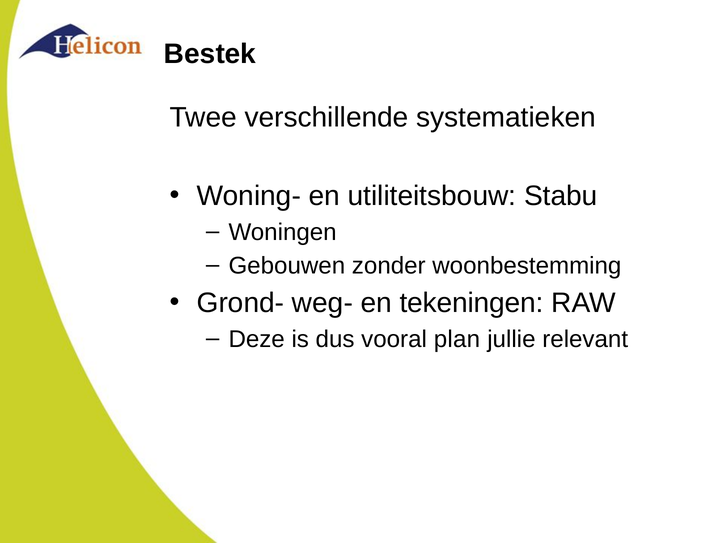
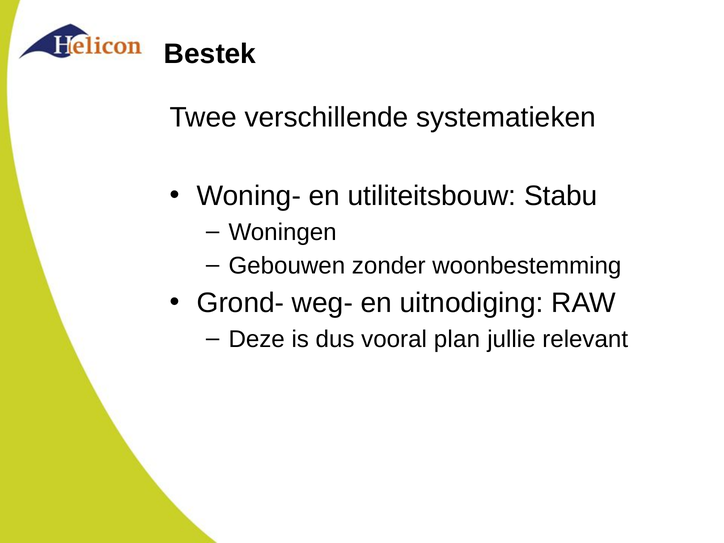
tekeningen: tekeningen -> uitnodiging (472, 303)
